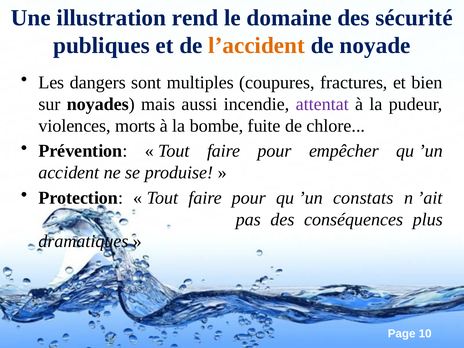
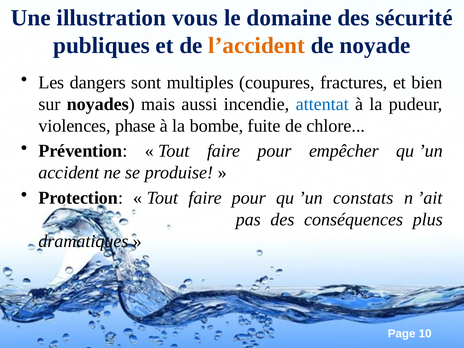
rend: rend -> vous (195, 18)
attentat colour: purple -> blue (322, 104)
morts: morts -> phase (135, 126)
